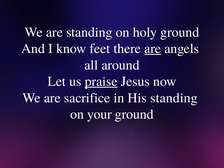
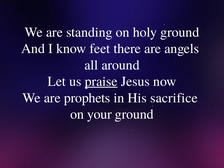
are underline: present -> none (153, 49)
sacrifice: sacrifice -> prophets (87, 98)
His standing: standing -> sacrifice (174, 98)
